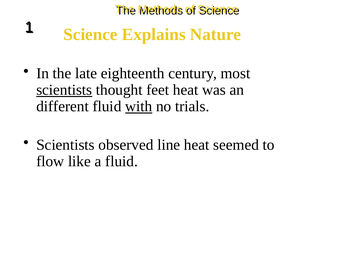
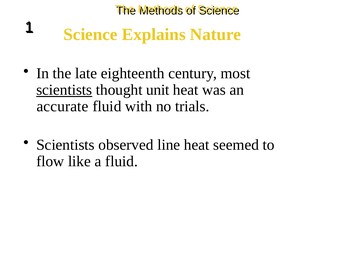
feet: feet -> unit (158, 90)
different: different -> accurate (62, 106)
with underline: present -> none (139, 106)
